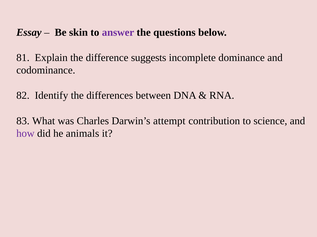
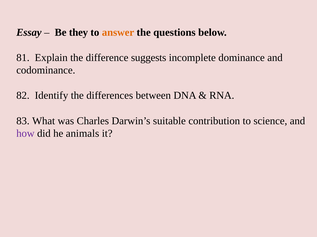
skin: skin -> they (79, 32)
answer colour: purple -> orange (118, 32)
attempt: attempt -> suitable (169, 121)
